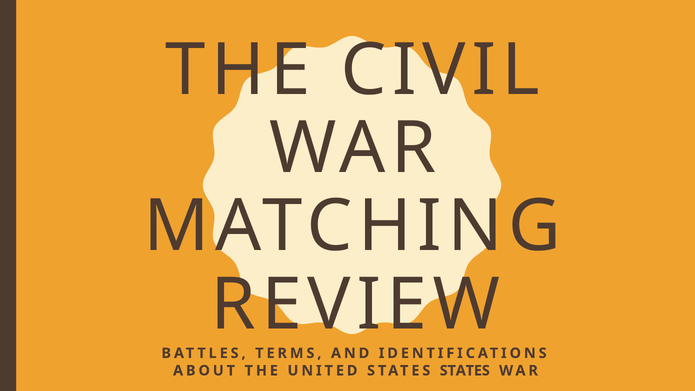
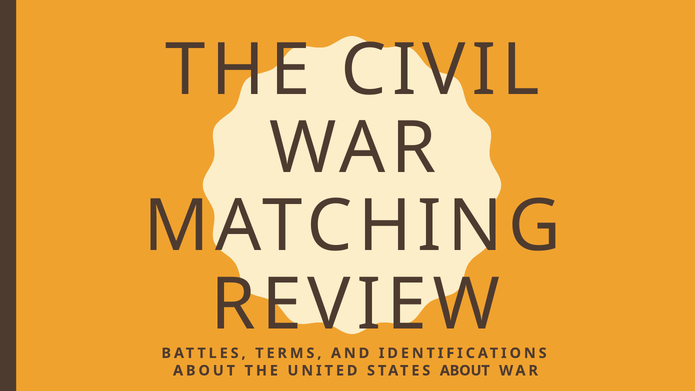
STATES STATES: STATES -> ABOUT (465, 371)
